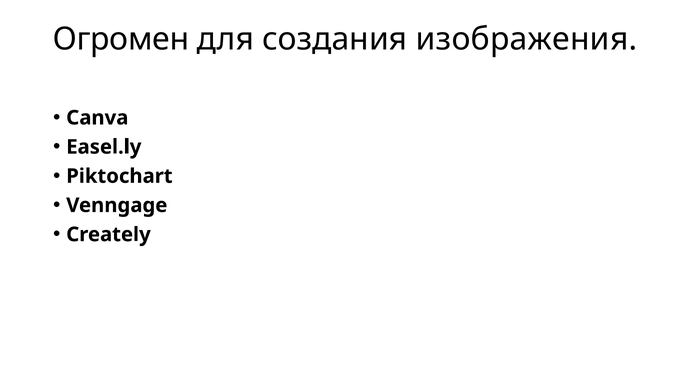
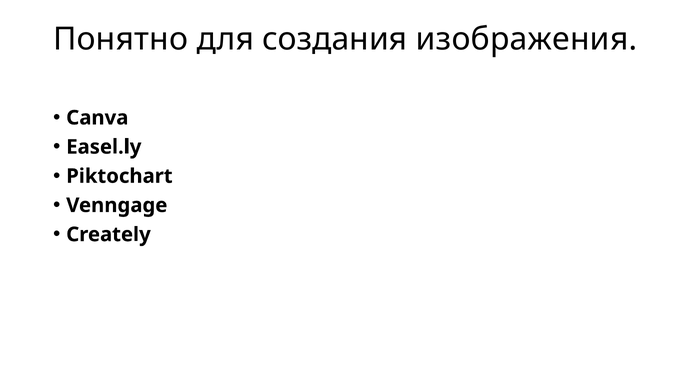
Огромен: Огромен -> Понятно (121, 39)
